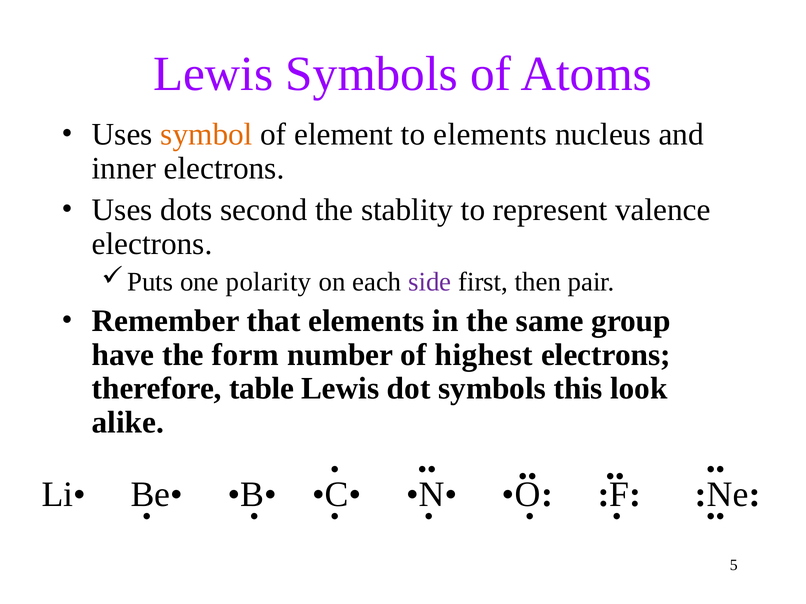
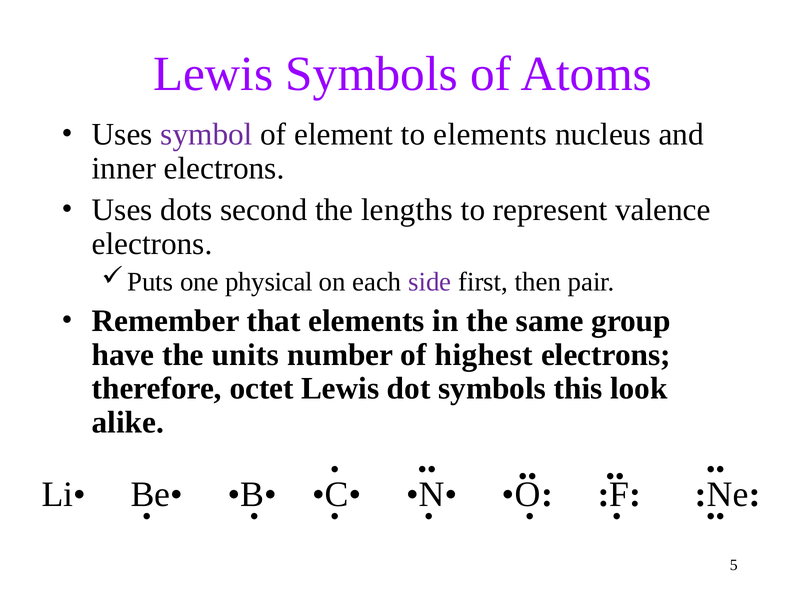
symbol colour: orange -> purple (207, 135)
stablity: stablity -> lengths (407, 210)
polarity: polarity -> physical (269, 282)
form: form -> units (245, 355)
table: table -> octet (262, 389)
